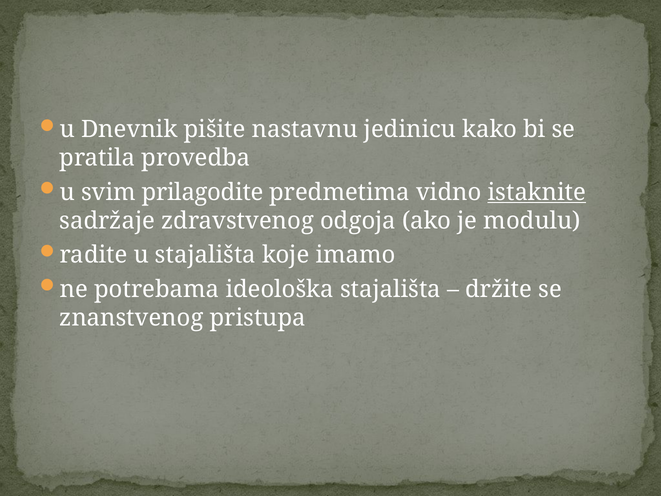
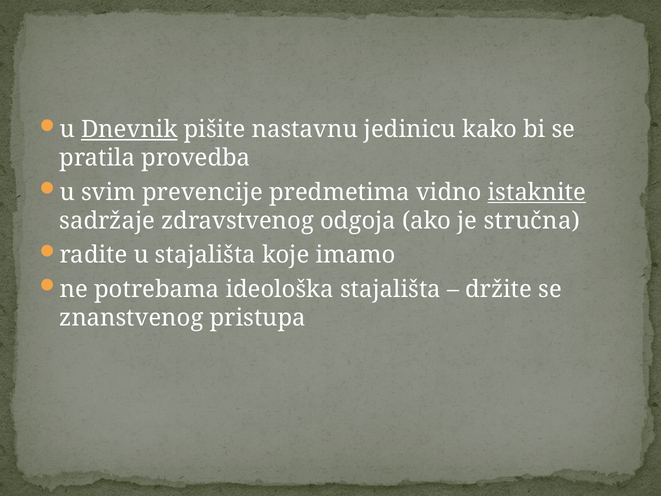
Dnevnik underline: none -> present (129, 129)
prilagodite: prilagodite -> prevencije (203, 192)
modulu: modulu -> stručna (532, 221)
